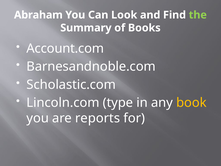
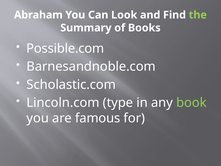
Account.com: Account.com -> Possible.com (65, 48)
book colour: yellow -> light green (191, 103)
reports: reports -> famous (98, 118)
